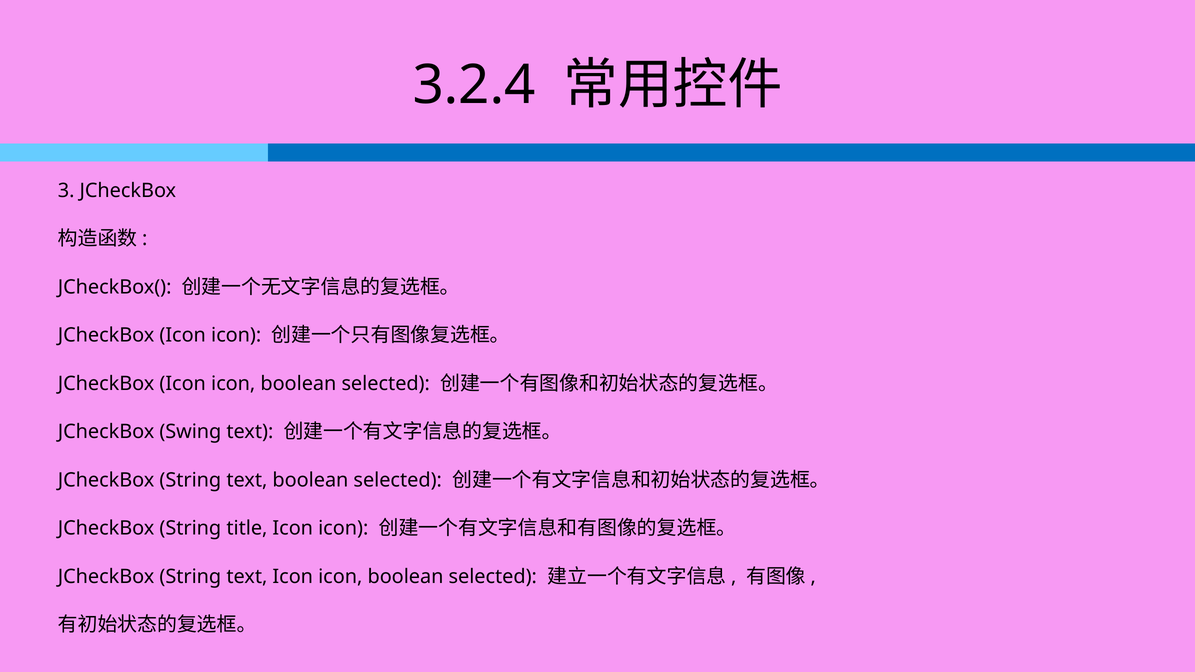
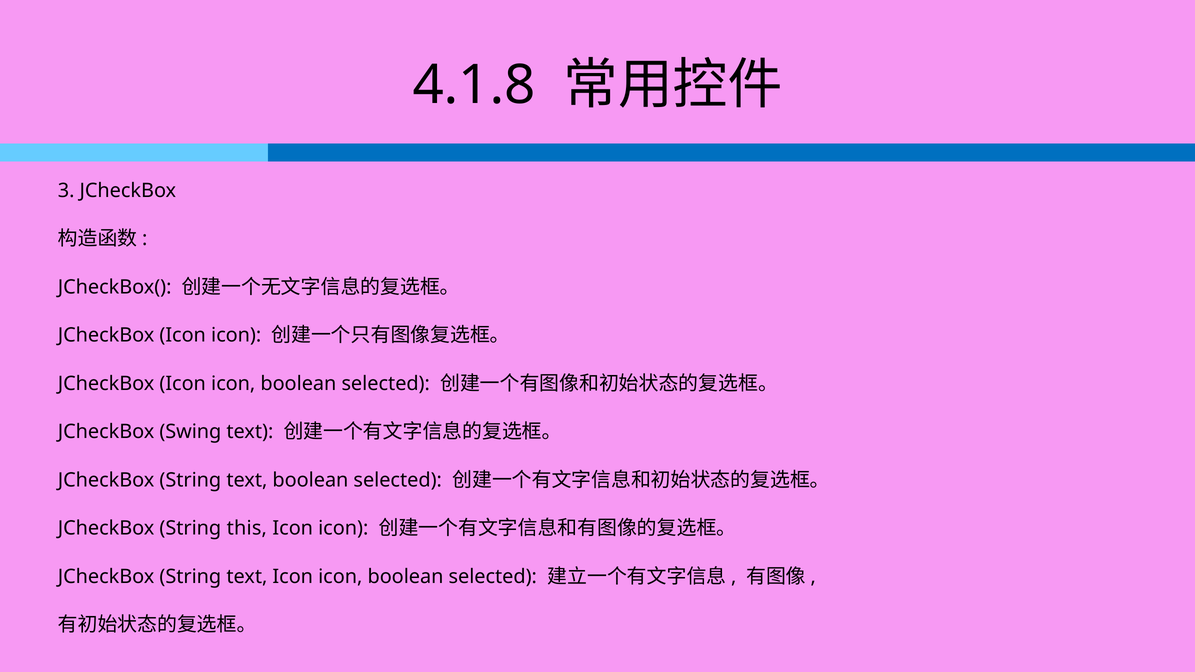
3.2.4: 3.2.4 -> 4.1.8 (474, 85)
title: title -> this (247, 529)
